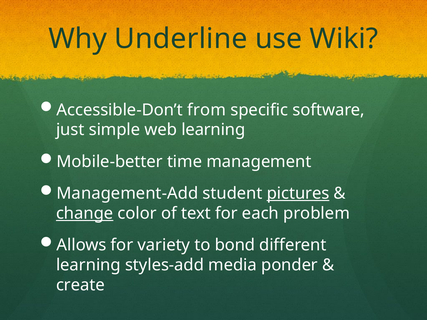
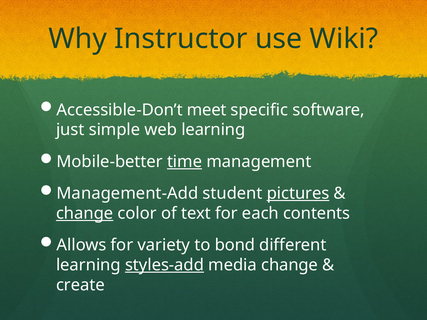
Underline: Underline -> Instructor (181, 39)
from: from -> meet (207, 110)
time underline: none -> present (185, 162)
problem: problem -> contents (317, 213)
styles-add underline: none -> present (165, 265)
media ponder: ponder -> change (290, 265)
